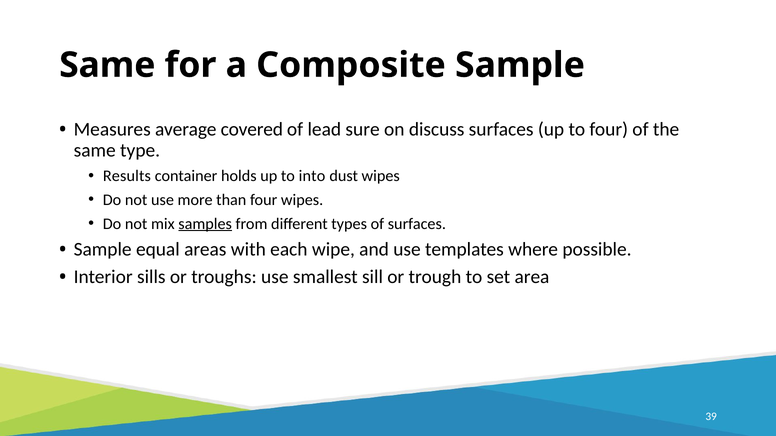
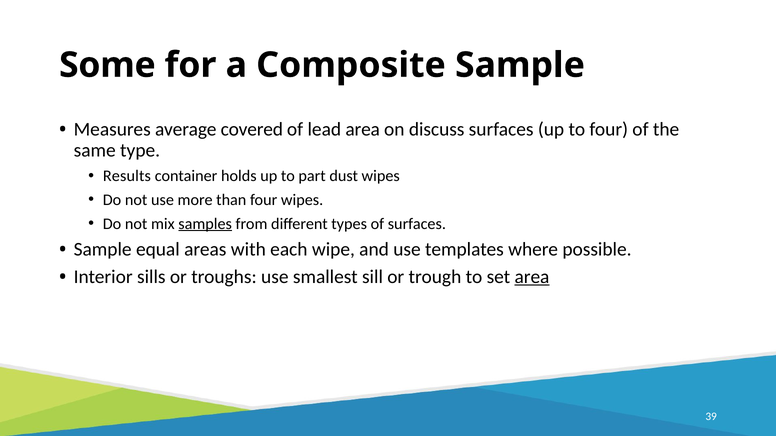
Same: Same -> Some (107, 65)
lead sure: sure -> area (363, 129)
into: into -> part (312, 176)
area underline: none -> present (532, 277)
